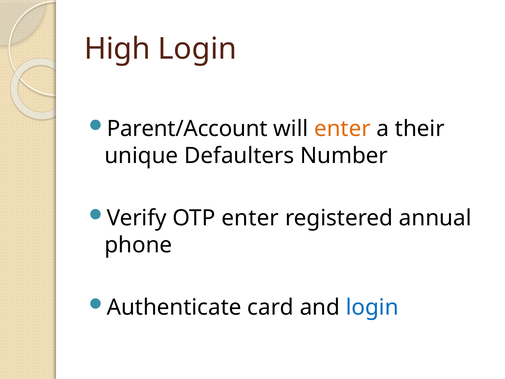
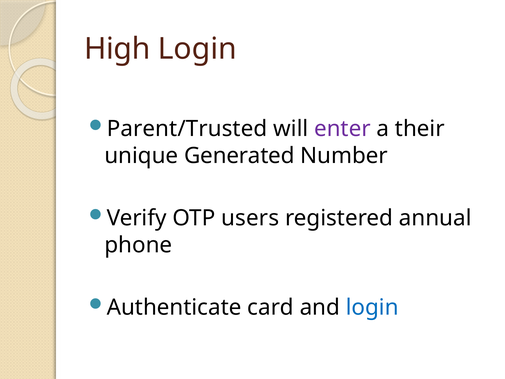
Parent/Account: Parent/Account -> Parent/Trusted (187, 129)
enter colour: orange -> purple (342, 129)
Defaulters: Defaulters -> Generated (239, 156)
OTP enter: enter -> users (250, 218)
